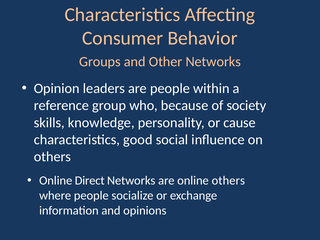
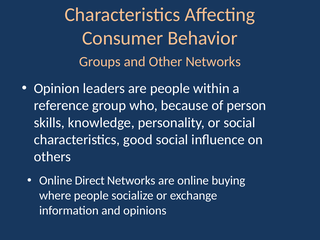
society: society -> person (246, 105)
or cause: cause -> social (239, 123)
online others: others -> buying (228, 181)
